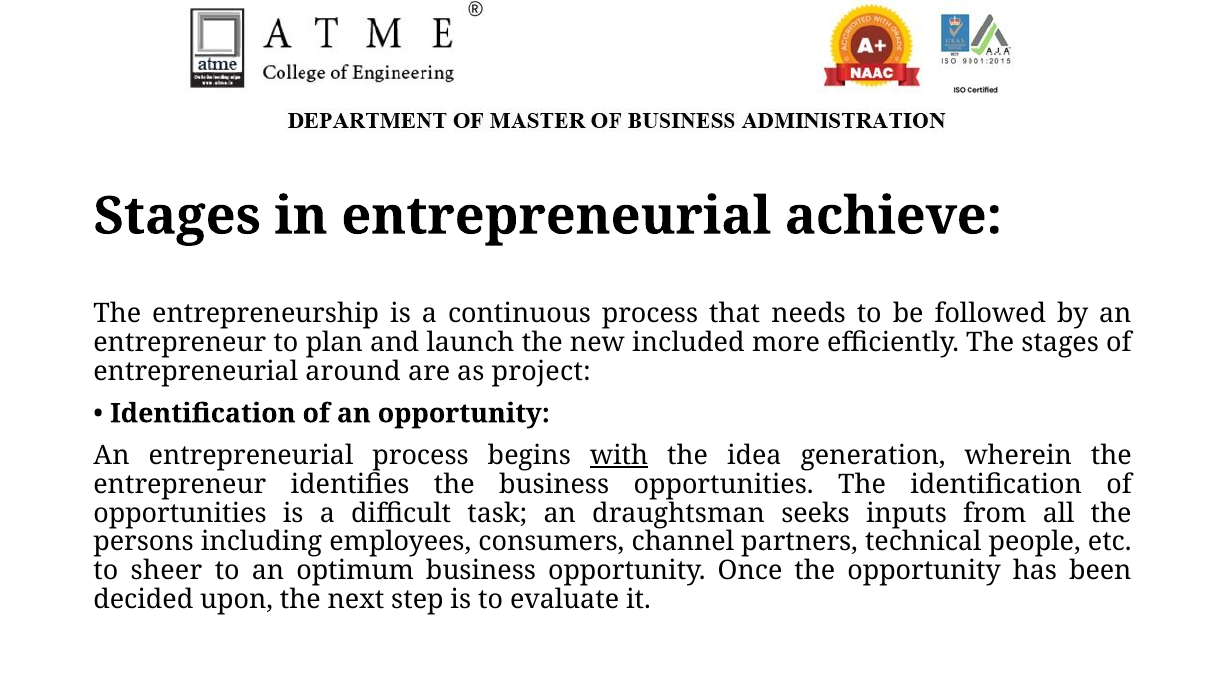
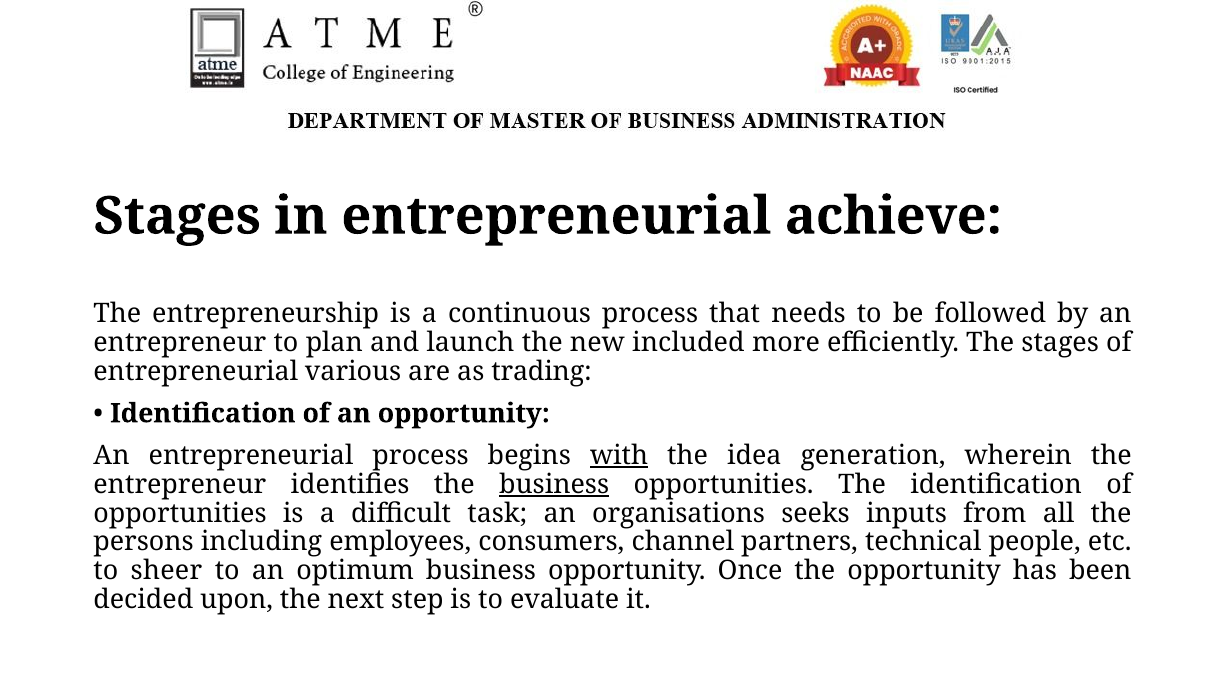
around: around -> various (353, 371)
project: project -> trading (542, 371)
business underline: none -> present (554, 484)
draughtsman: draughtsman -> organisations (679, 513)
